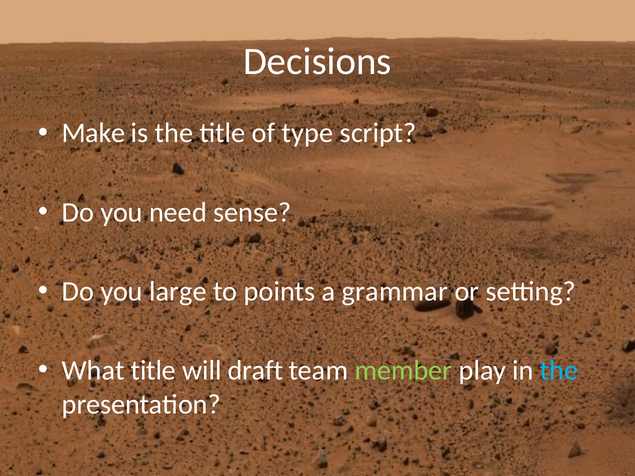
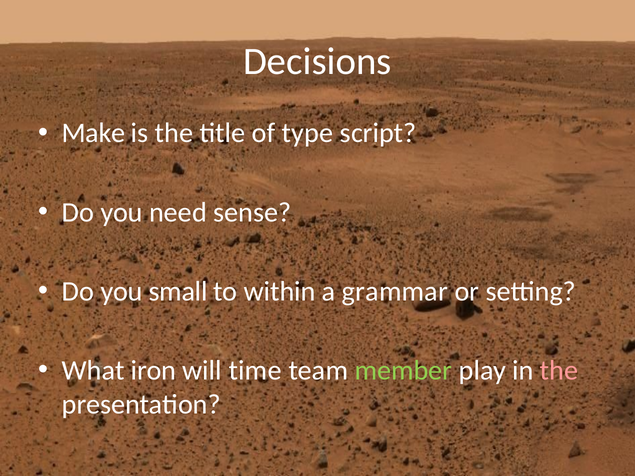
large: large -> small (178, 291)
points: points -> within (280, 291)
What title: title -> iron (153, 371)
draft: draft -> time (255, 371)
the colour: light blue -> pink (559, 371)
